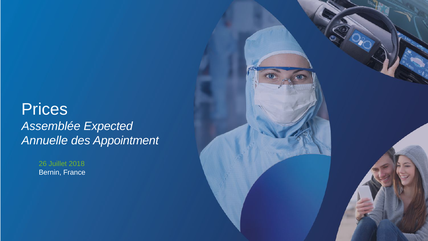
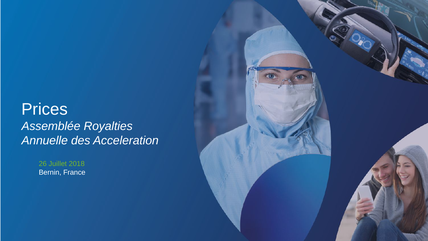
Expected: Expected -> Royalties (108, 126)
Appointment: Appointment -> Acceleration (126, 140)
